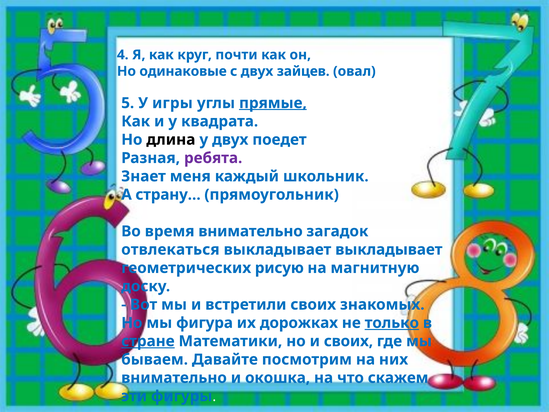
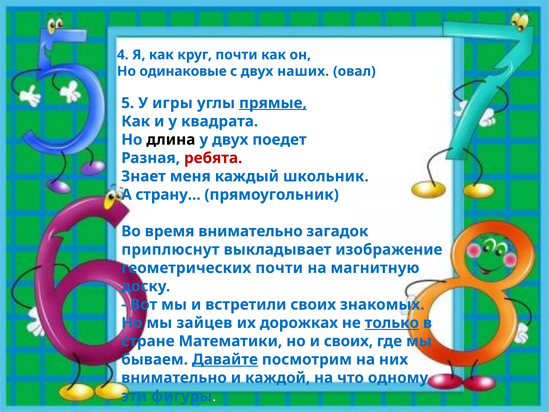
зайцев: зайцев -> наших (303, 71)
ребята colour: purple -> red (213, 158)
отвлекаться: отвлекаться -> приплюснут (170, 249)
выкладывает выкладывает: выкладывает -> изображение (389, 249)
геометрических рисую: рисую -> почти (279, 268)
фигура: фигура -> зайцев (204, 323)
стране underline: present -> none (148, 341)
Давайте underline: none -> present (225, 359)
окошка: окошка -> каждой (278, 378)
скажем: скажем -> одному (398, 378)
